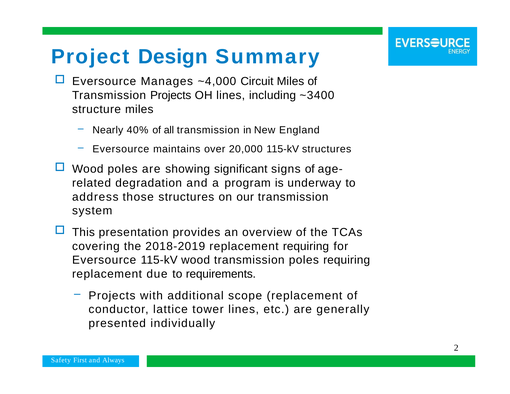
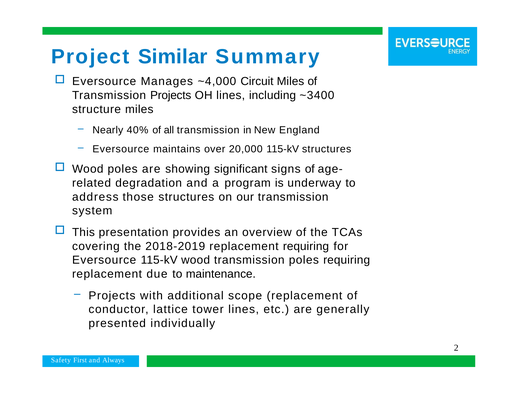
Design: Design -> Similar (173, 57)
requirements: requirements -> maintenance (221, 274)
